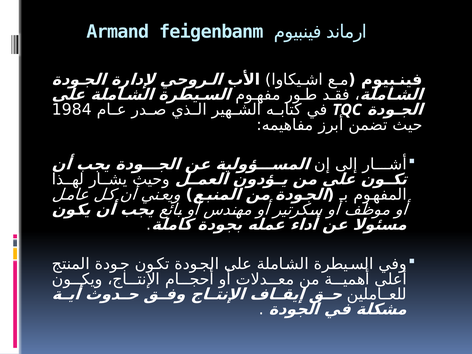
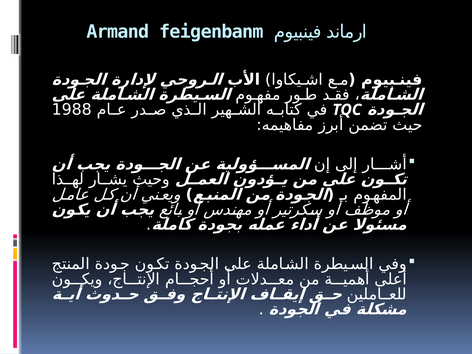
1984: 1984 -> 1988 (72, 110)
